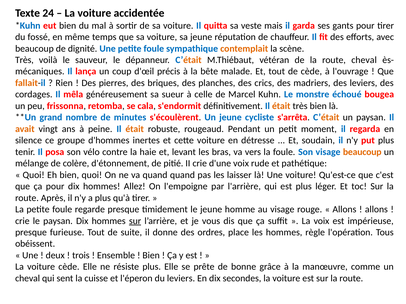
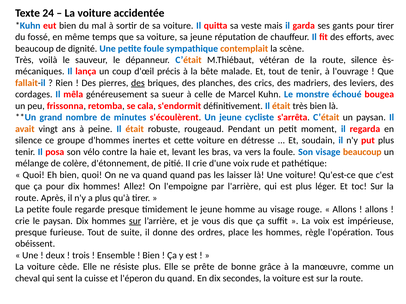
route cheval: cheval -> silence (364, 60)
de cède: cède -> tenir (311, 72)
des underline: none -> present (138, 83)
du leviers: leviers -> quand (181, 279)
